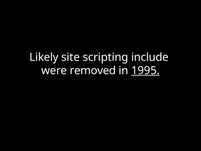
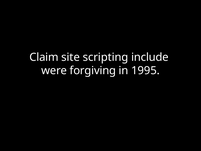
Likely: Likely -> Claim (44, 57)
removed: removed -> forgiving (93, 70)
1995 underline: present -> none (145, 70)
